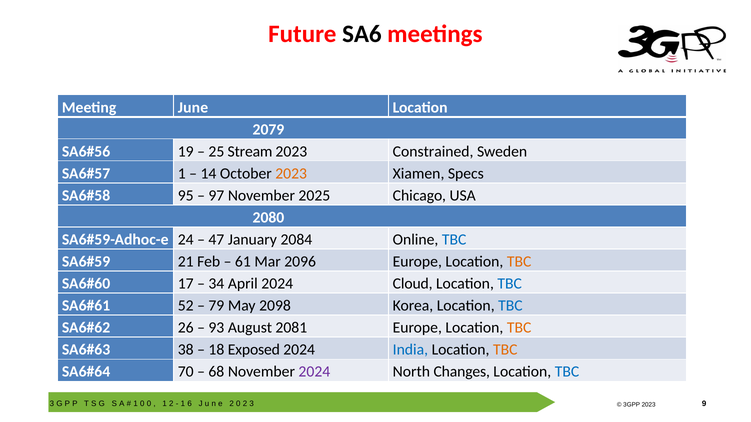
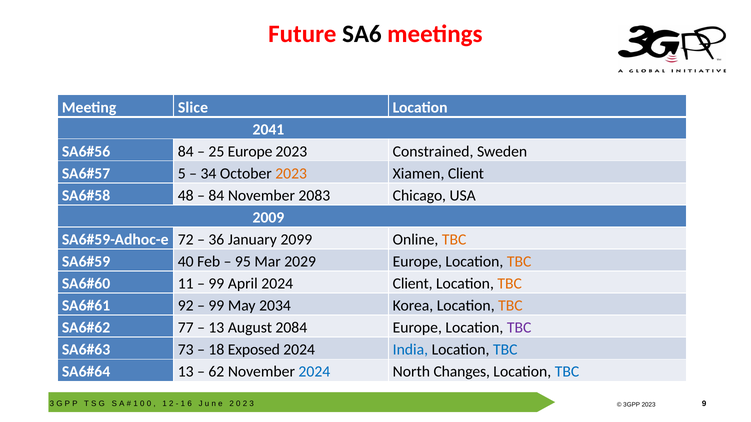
June: June -> Slice (193, 108)
2079: 2079 -> 2041 (268, 130)
19: 19 -> 84 (186, 152)
25 Stream: Stream -> Europe (250, 152)
1: 1 -> 5 (182, 174)
14: 14 -> 34 (208, 174)
Xiamen Specs: Specs -> Client (466, 174)
95: 95 -> 48 (186, 196)
97: 97 -> 84 (216, 196)
2025: 2025 -> 2083 (314, 196)
2080: 2080 -> 2009 (268, 218)
24: 24 -> 72 (186, 240)
47: 47 -> 36 (216, 240)
2084: 2084 -> 2099 (296, 240)
TBC colour: blue -> orange (454, 240)
21: 21 -> 40 (186, 262)
61: 61 -> 95 (243, 262)
2096: 2096 -> 2029 (300, 262)
17: 17 -> 11 (186, 284)
34: 34 -> 99 (216, 284)
2024 Cloud: Cloud -> Client (413, 284)
TBC colour: blue -> orange (510, 284)
52: 52 -> 92 (186, 306)
79: 79 -> 99 (216, 306)
2098: 2098 -> 2034 (275, 306)
TBC colour: blue -> orange (510, 306)
26: 26 -> 77 (186, 328)
93: 93 -> 13 (216, 328)
2081: 2081 -> 2084 (291, 328)
TBC colour: orange -> purple (519, 328)
38: 38 -> 73 (186, 350)
TBC colour: orange -> blue (505, 350)
70: 70 -> 13 (186, 372)
68: 68 -> 62 (216, 372)
2024 colour: purple -> blue (314, 372)
